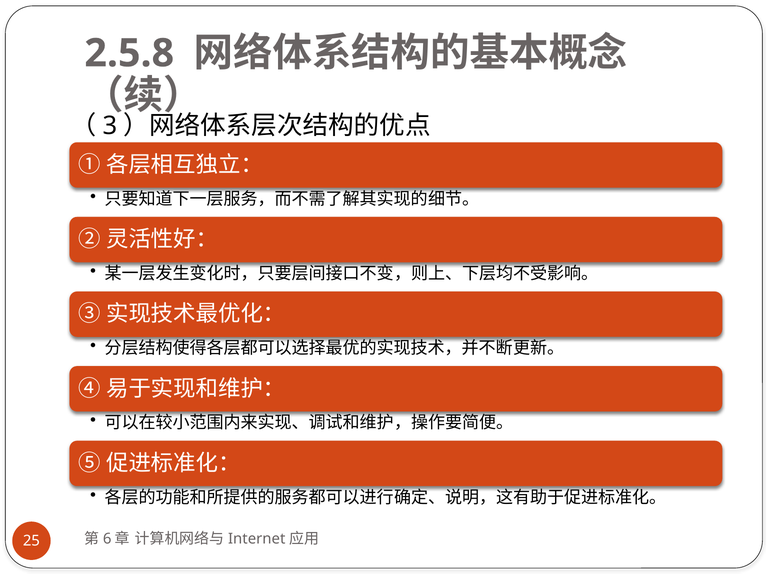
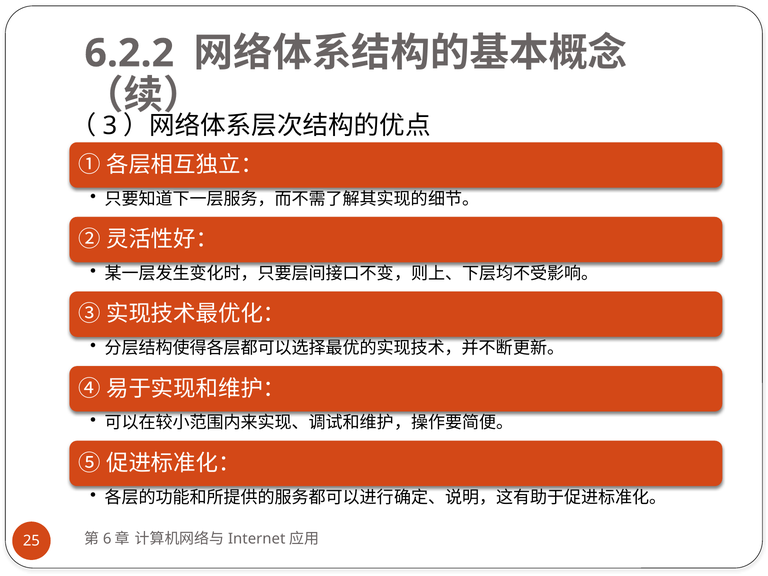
2.5.8: 2.5.8 -> 6.2.2 (129, 53)
